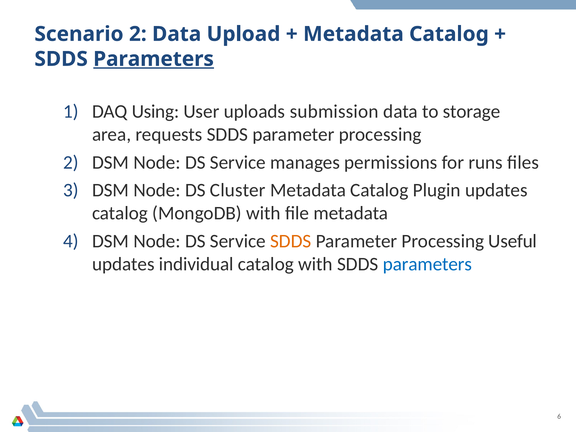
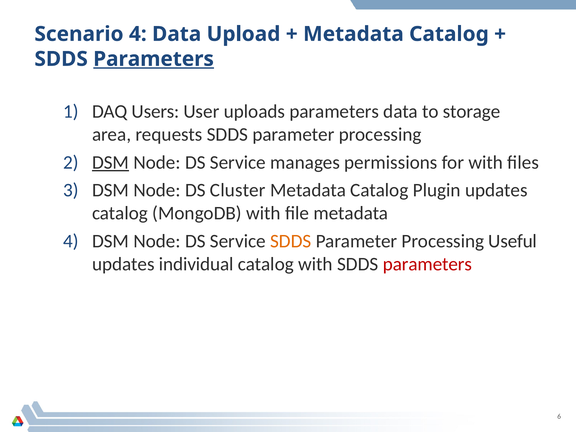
Scenario 2: 2 -> 4 (138, 34)
Using: Using -> Users (155, 111)
uploads submission: submission -> parameters (334, 111)
DSM underline: none -> present (111, 162)
for runs: runs -> with (486, 162)
parameters colour: blue -> red (427, 264)
